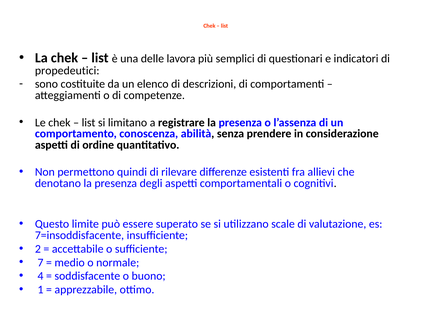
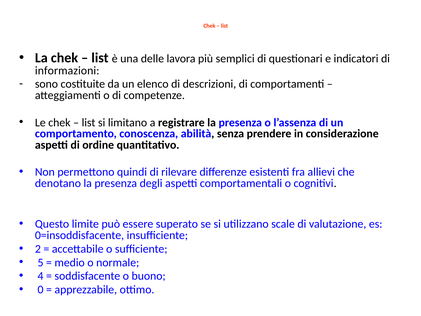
propedeutici: propedeutici -> informazioni (67, 70)
7=insoddisfacente: 7=insoddisfacente -> 0=insoddisfacente (79, 235)
7: 7 -> 5 (40, 262)
1: 1 -> 0 (40, 289)
